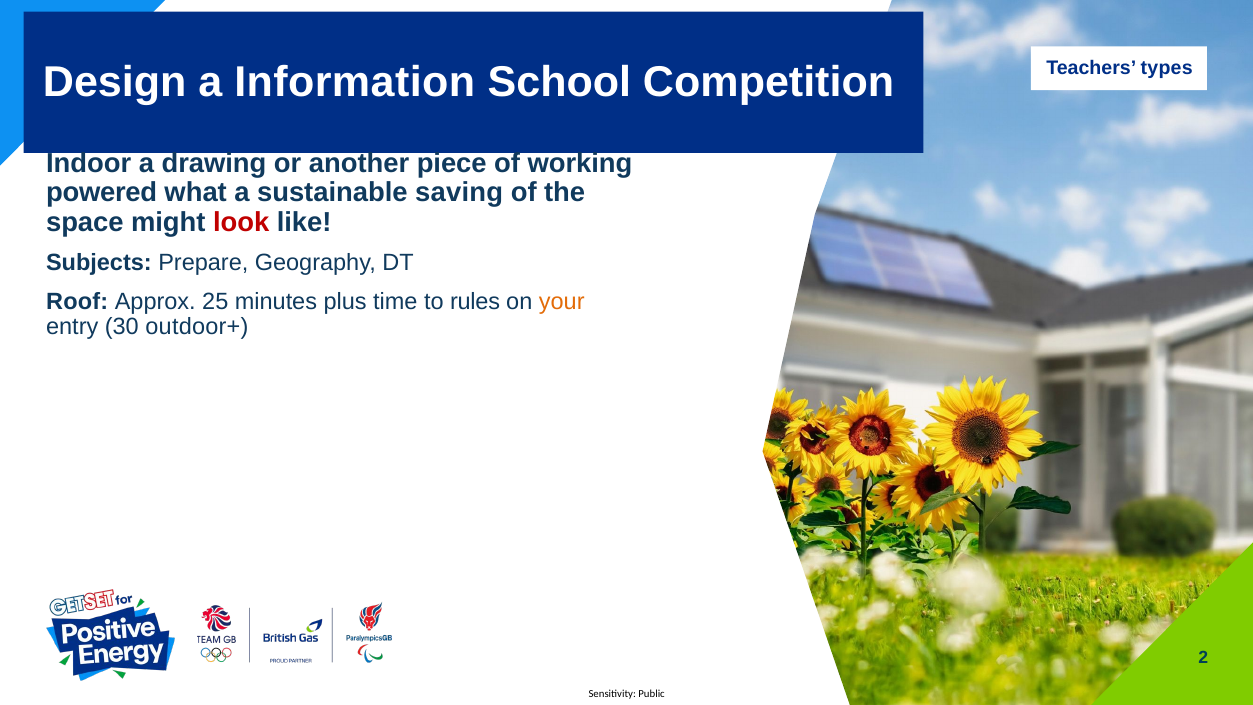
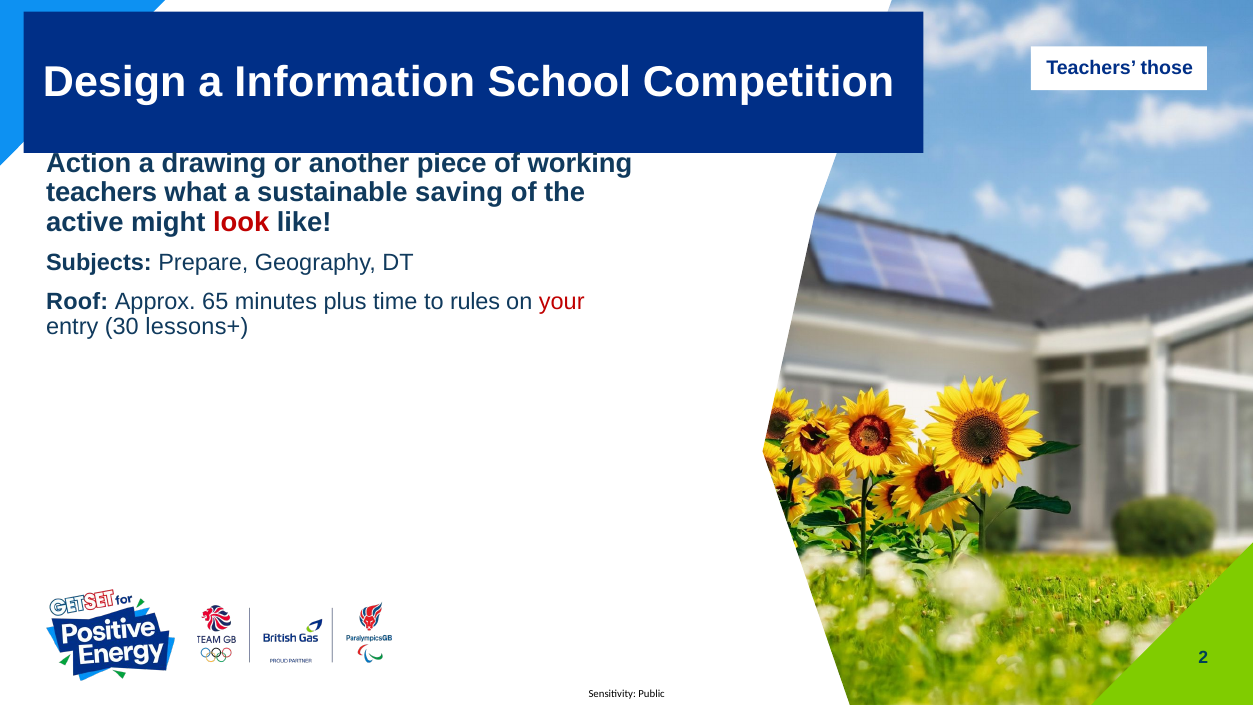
types: types -> those (1167, 68)
Indoor: Indoor -> Action (89, 163)
powered: powered -> teachers (102, 193)
space: space -> active (85, 222)
25: 25 -> 65 (215, 301)
your colour: orange -> red (562, 301)
outdoor+: outdoor+ -> lessons+ (197, 327)
